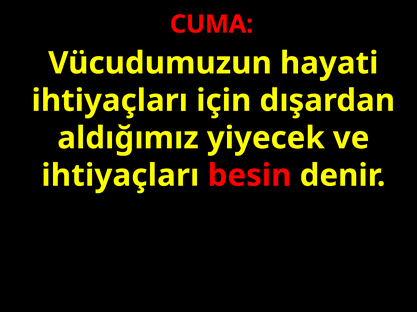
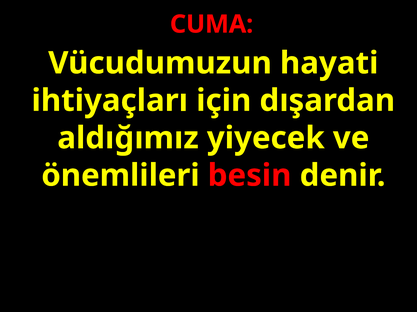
ihtiyaçları: ihtiyaçları -> önemlileri (120, 176)
